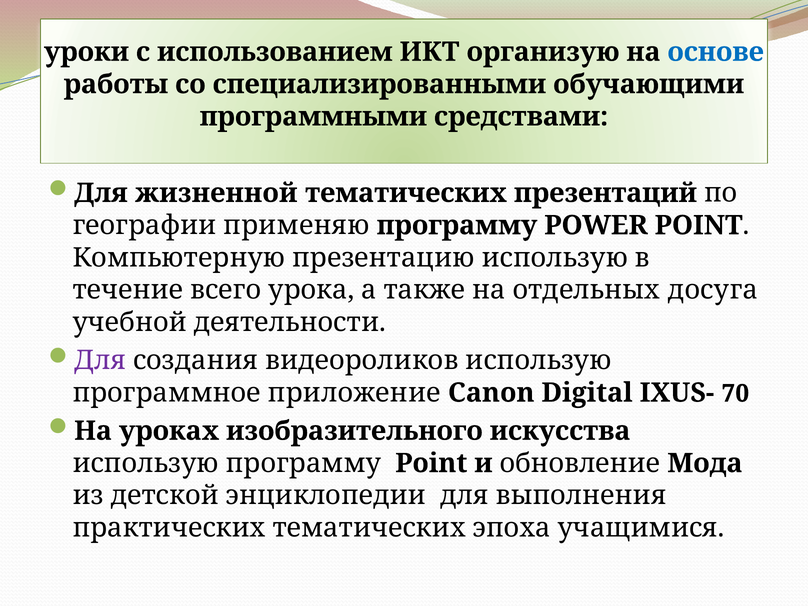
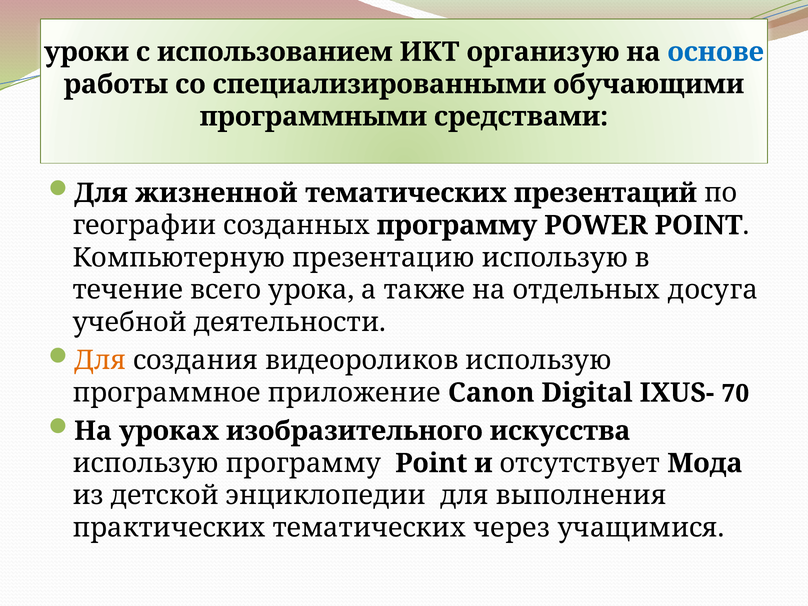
применяю: применяю -> созданных (297, 225)
Для colour: purple -> orange (100, 360)
обновление: обновление -> отсутствует (580, 463)
эпоха: эпоха -> через (511, 528)
